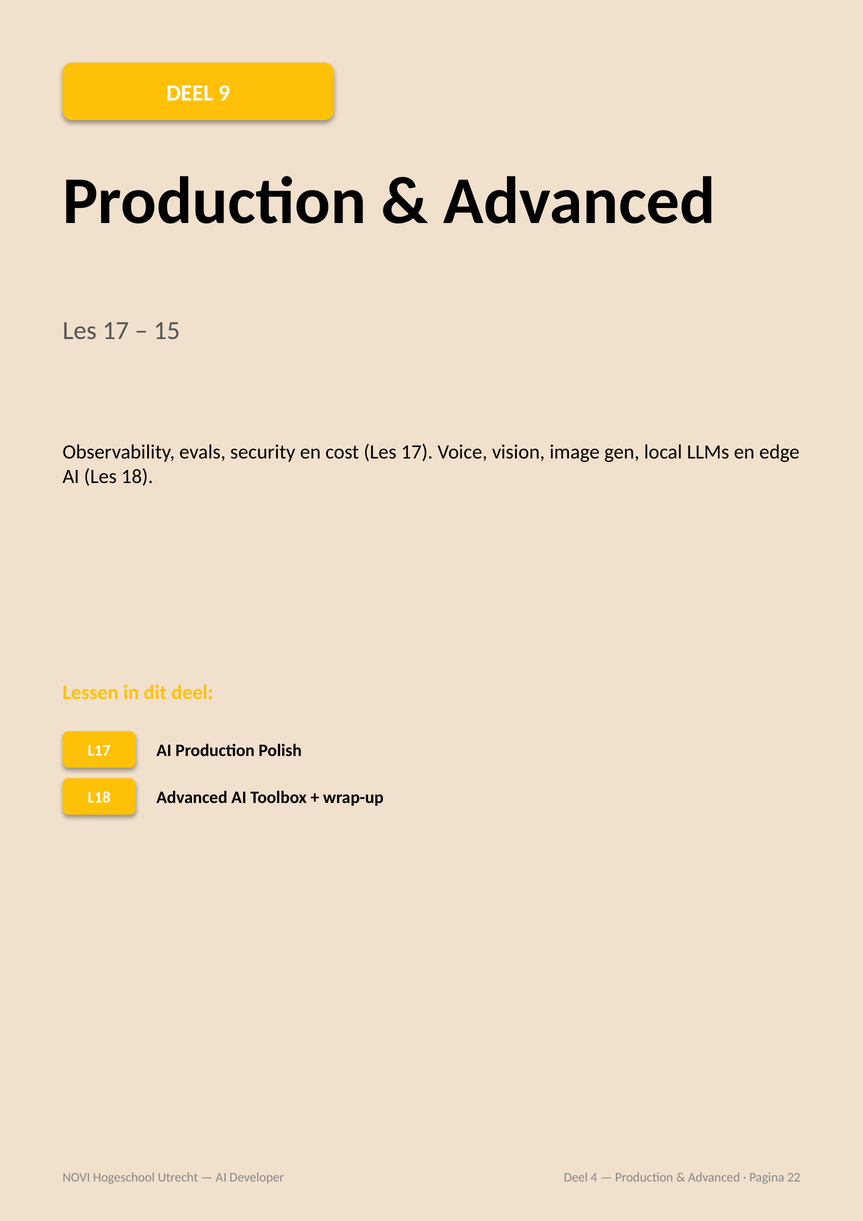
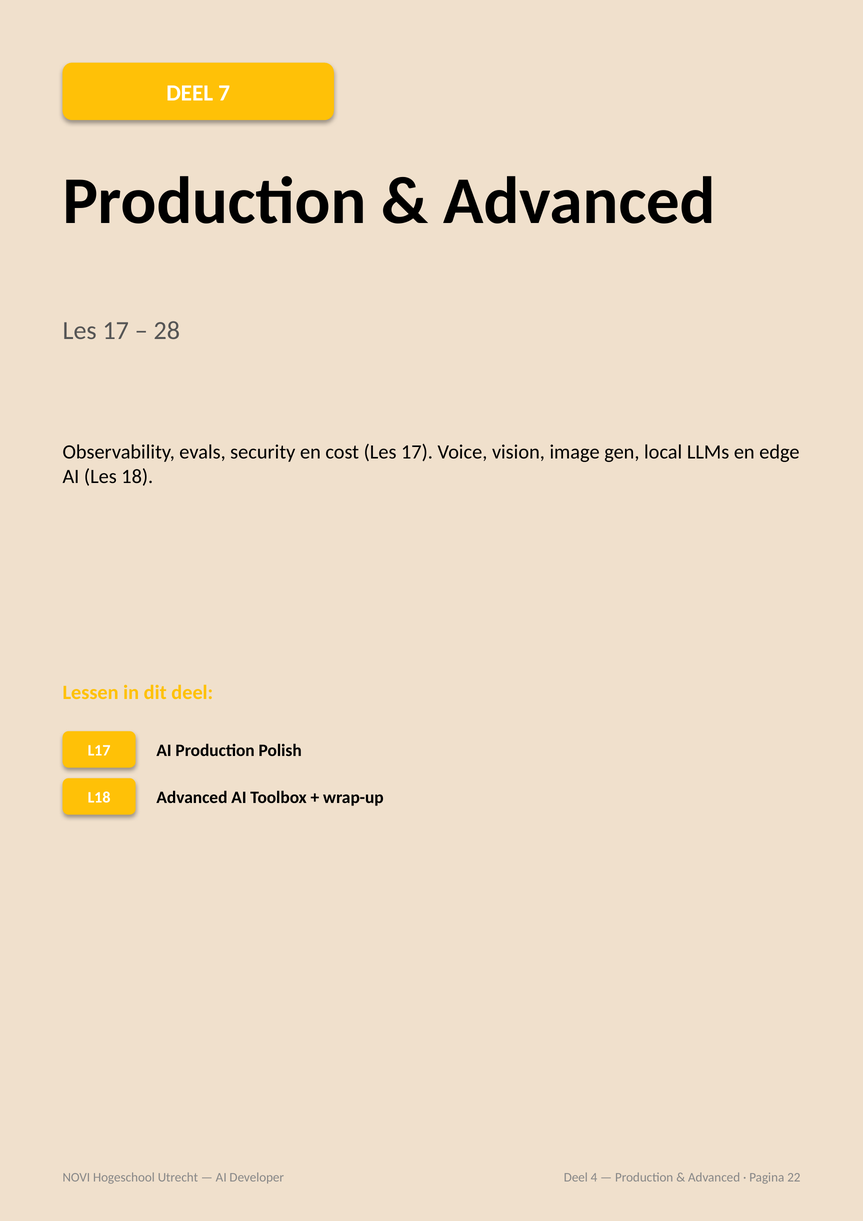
9: 9 -> 7 (224, 93)
15: 15 -> 28 (167, 330)
